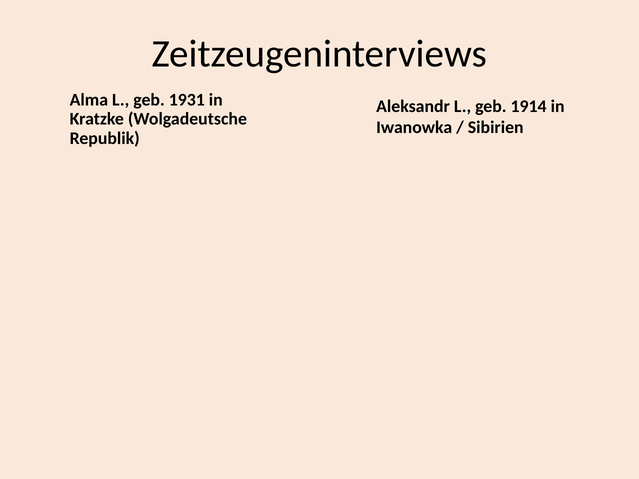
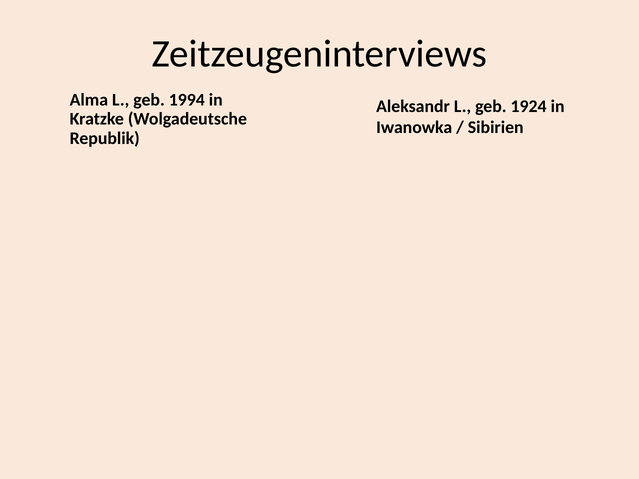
1931: 1931 -> 1994 (187, 100)
1914: 1914 -> 1924 (529, 106)
